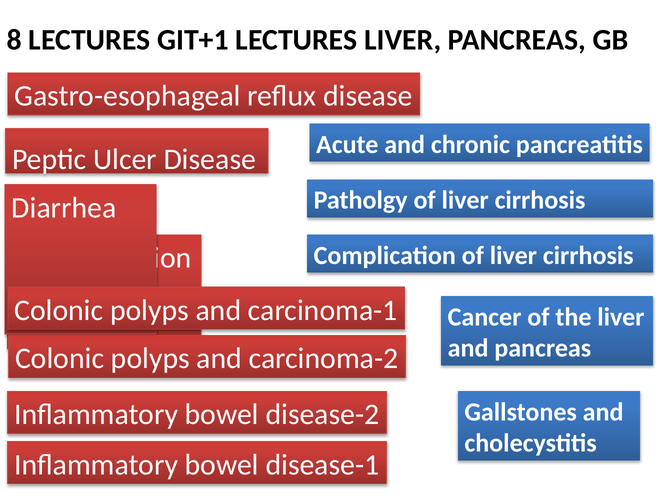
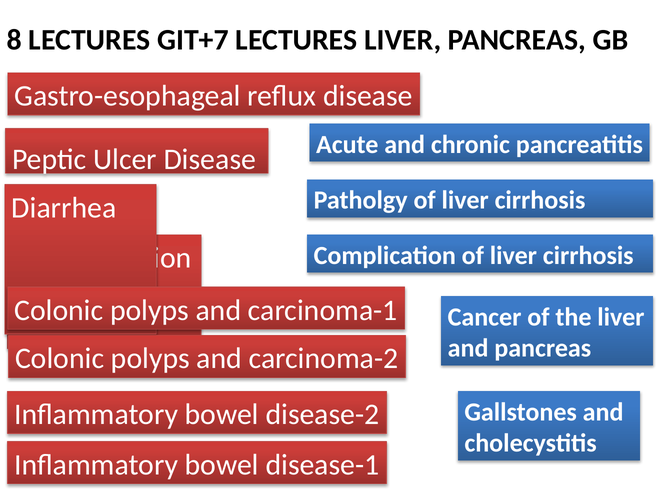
GIT+1: GIT+1 -> GIT+7 (193, 40)
